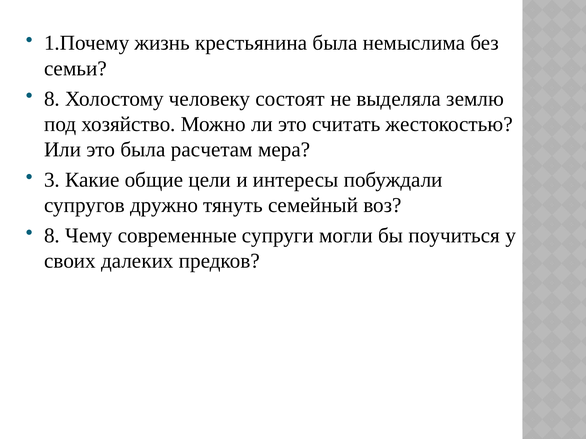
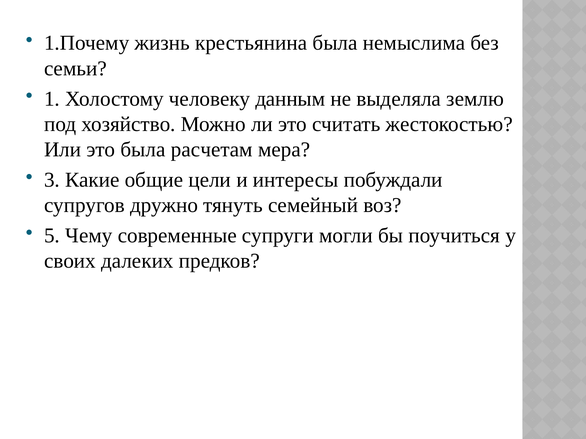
8: 8 -> 1 (52, 99)
состоят: состоят -> данным (290, 99)
8: 8 -> 5 (52, 236)
